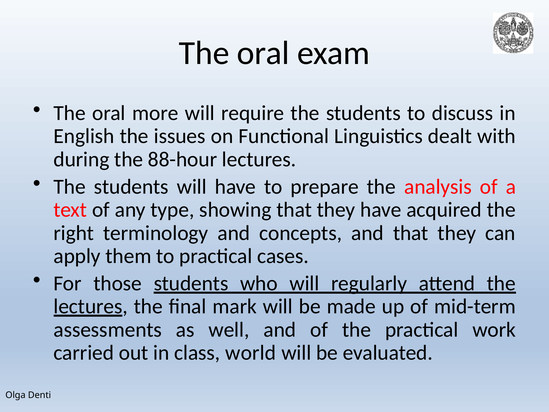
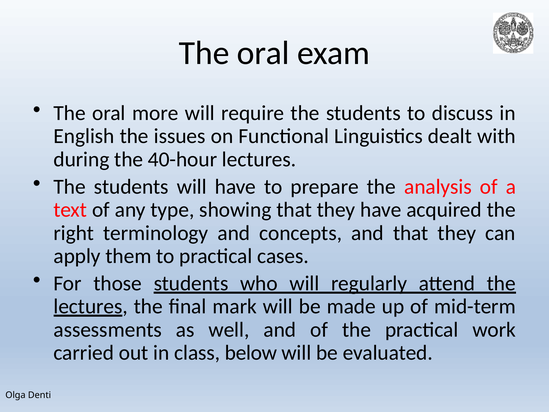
88-hour: 88-hour -> 40-hour (183, 159)
world: world -> below (251, 353)
